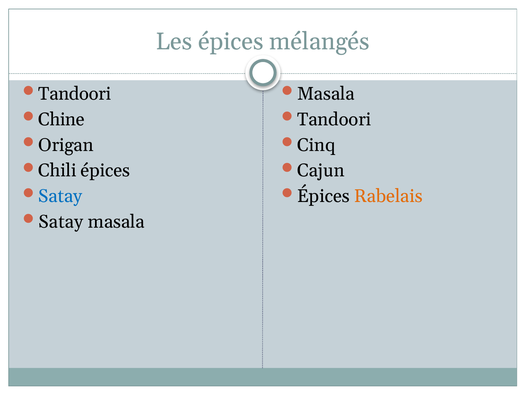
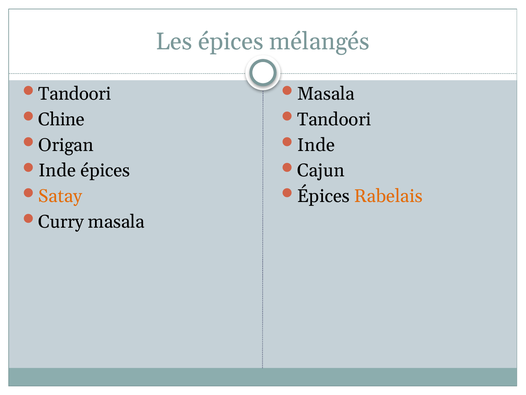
Cinq: Cinq -> Inde (316, 145)
Chili: Chili -> Inde (57, 170)
Satay colour: blue -> orange (60, 196)
Satay: Satay -> Curry (61, 221)
